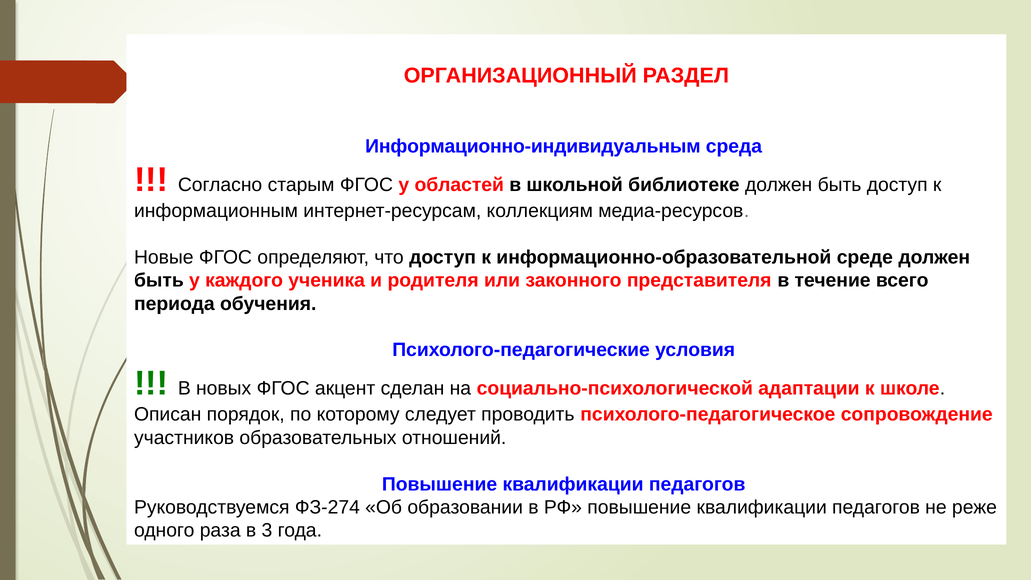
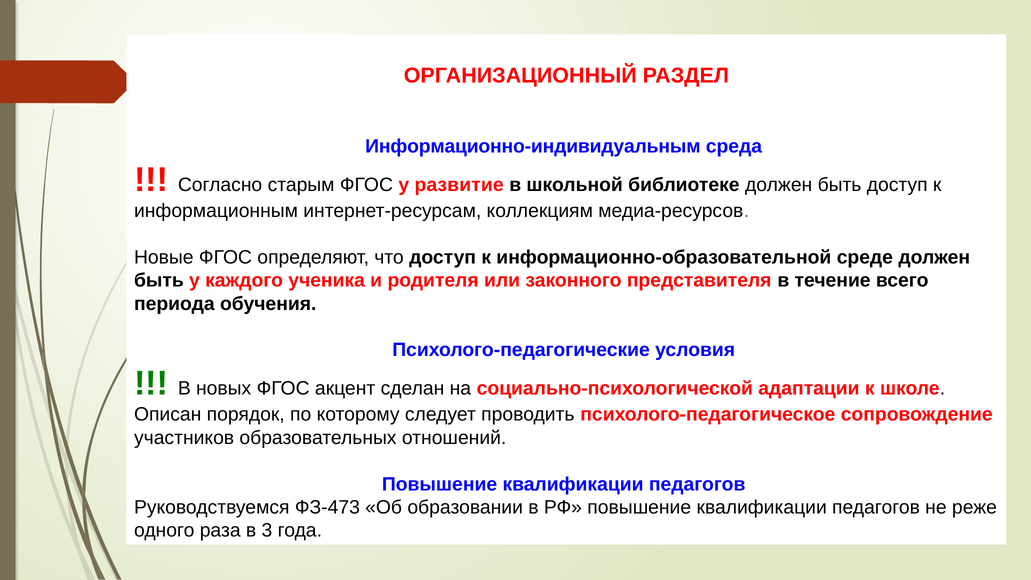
областей: областей -> развитие (459, 185)
ФЗ-274: ФЗ-274 -> ФЗ-473 (327, 507)
